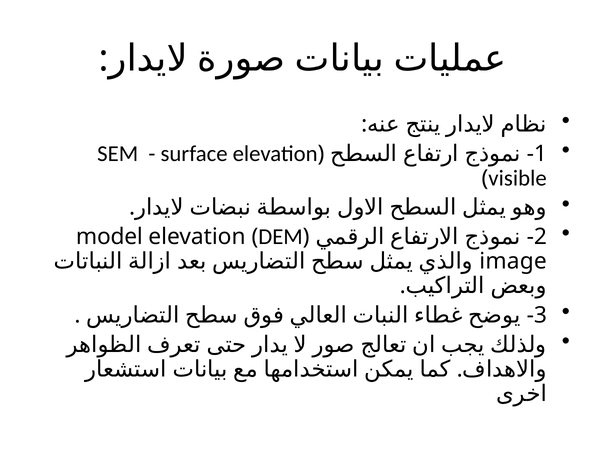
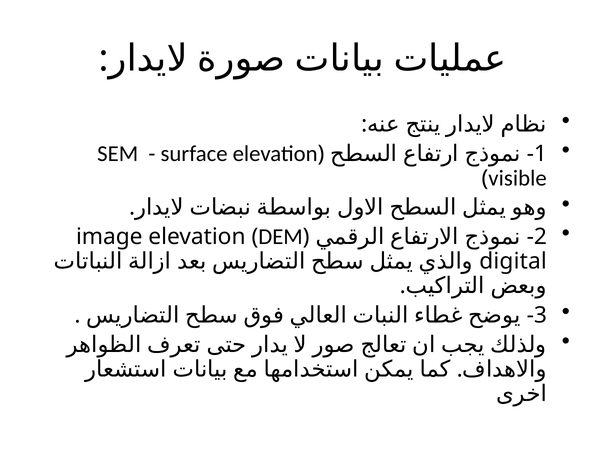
model: model -> image (109, 237)
image: image -> digital (513, 262)
